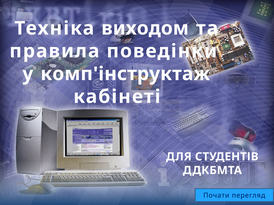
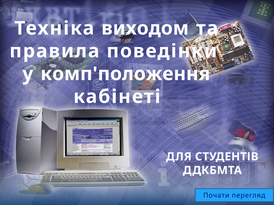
комп'інструктаж: комп'інструктаж -> комп'положення (125, 74)
